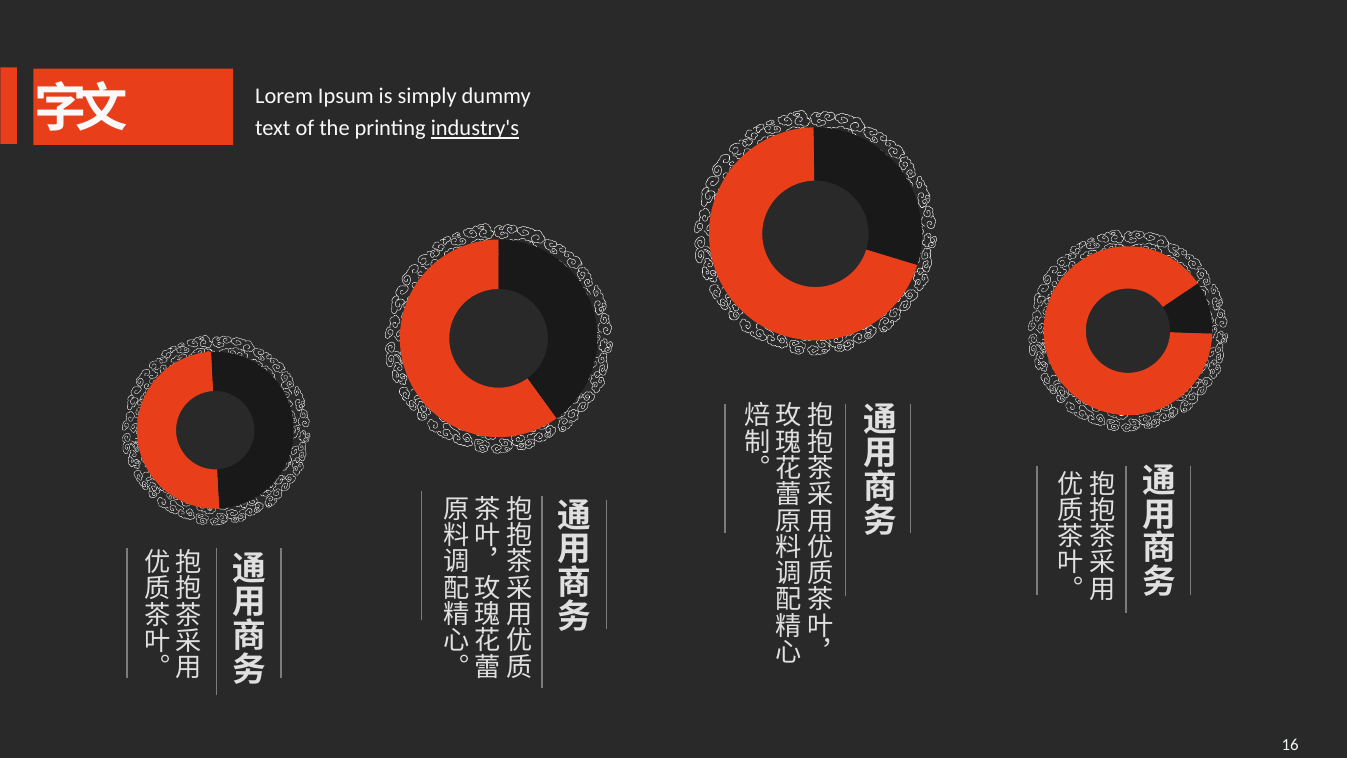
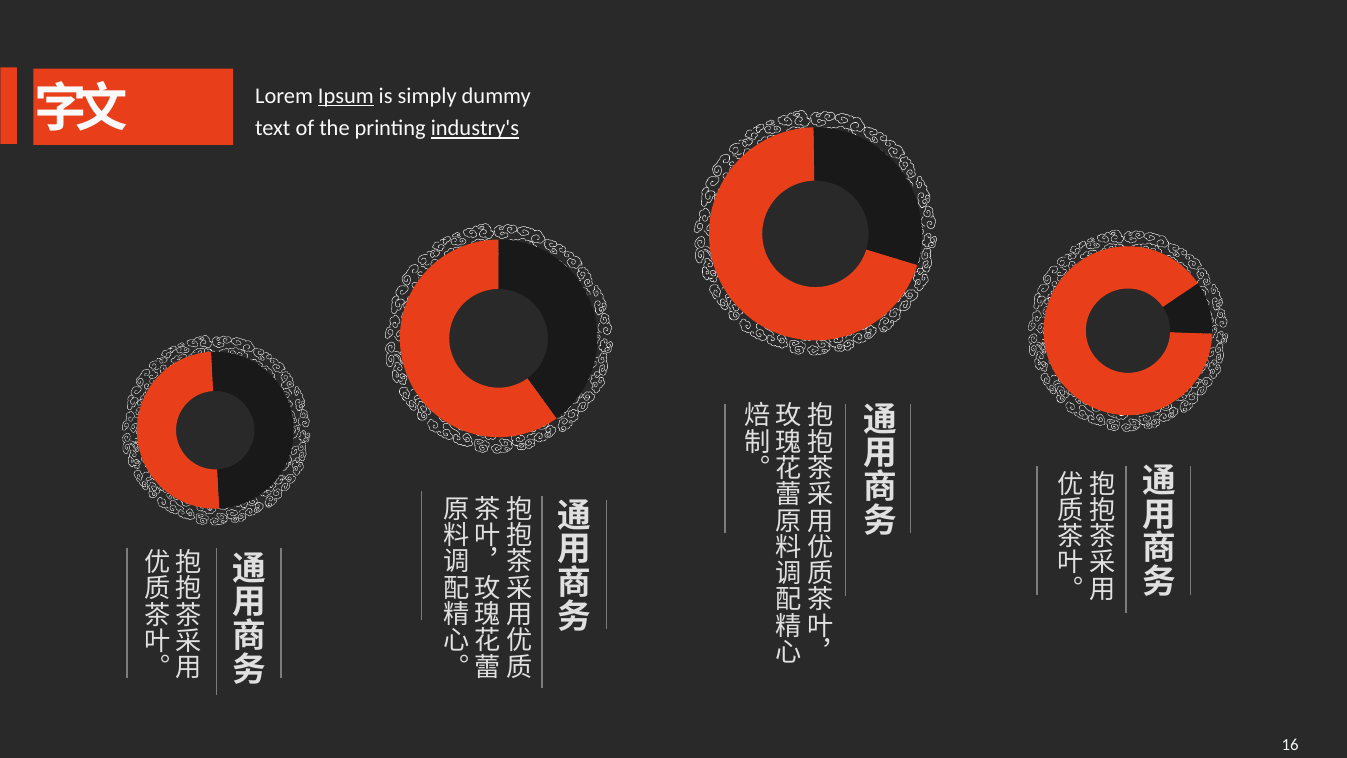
Ipsum underline: none -> present (346, 96)
